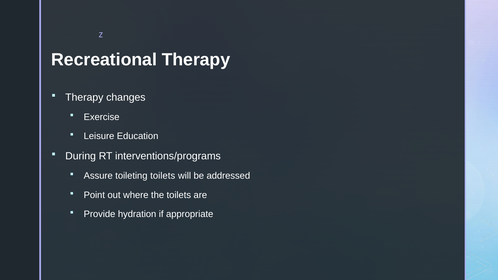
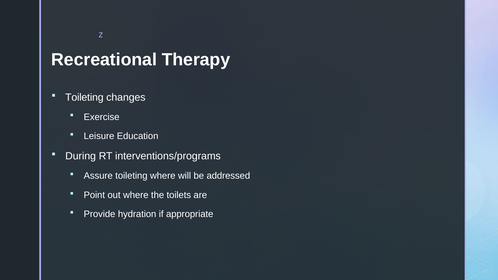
Therapy: Therapy -> Toileting (84, 97)
toileting toilets: toilets -> where (163, 176)
